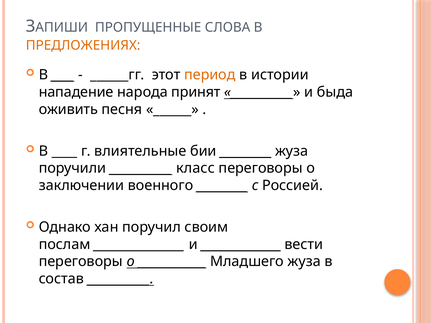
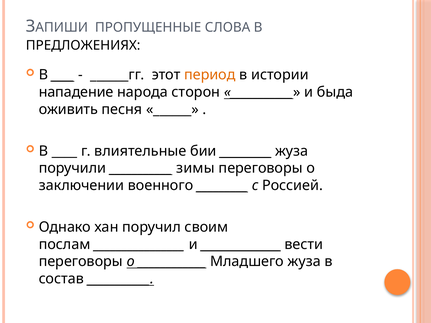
ПРЕДЛОЖЕНИЯХ colour: orange -> black (83, 46)
принят: принят -> сторон (196, 92)
класс: класс -> зимы (195, 168)
